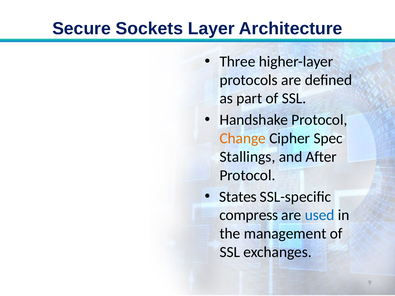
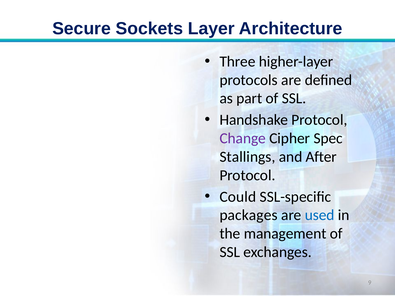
Change colour: orange -> purple (243, 138)
States: States -> Could (238, 197)
compress: compress -> packages (249, 215)
